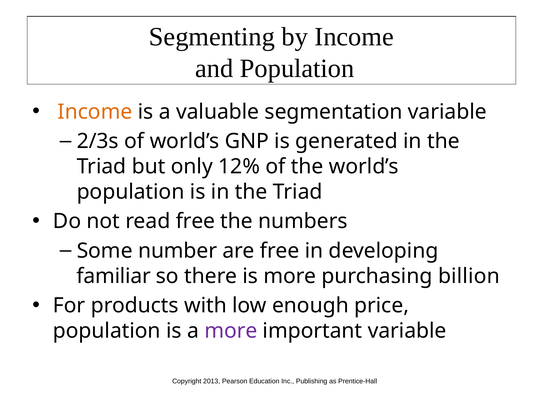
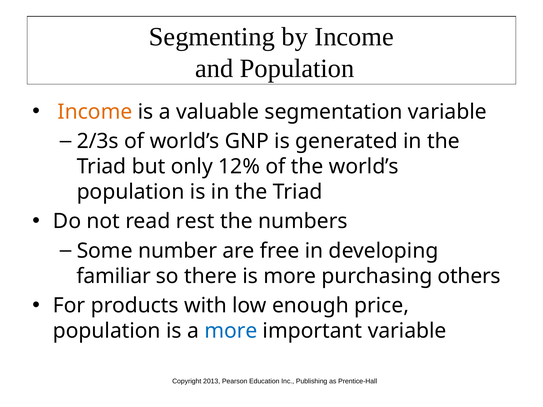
read free: free -> rest (195, 221)
billion: billion -> others (469, 276)
more colour: purple -> blue (231, 331)
